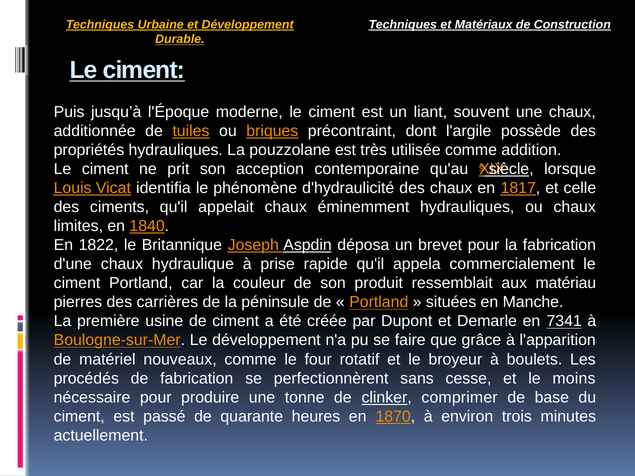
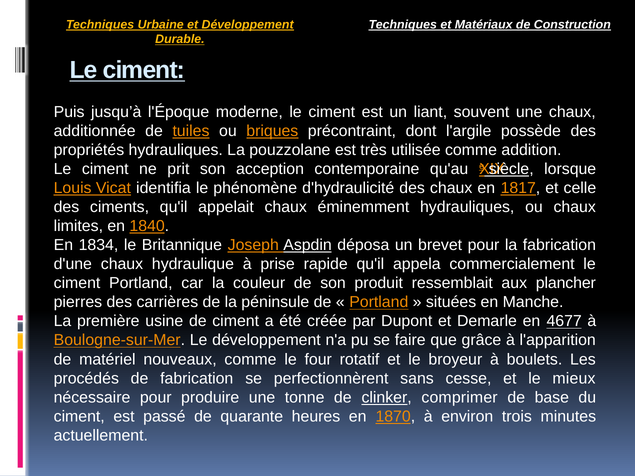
1822: 1822 -> 1834 (98, 245)
matériau: matériau -> plancher (566, 283)
7341: 7341 -> 4677 (564, 321)
moins: moins -> mieux (574, 379)
